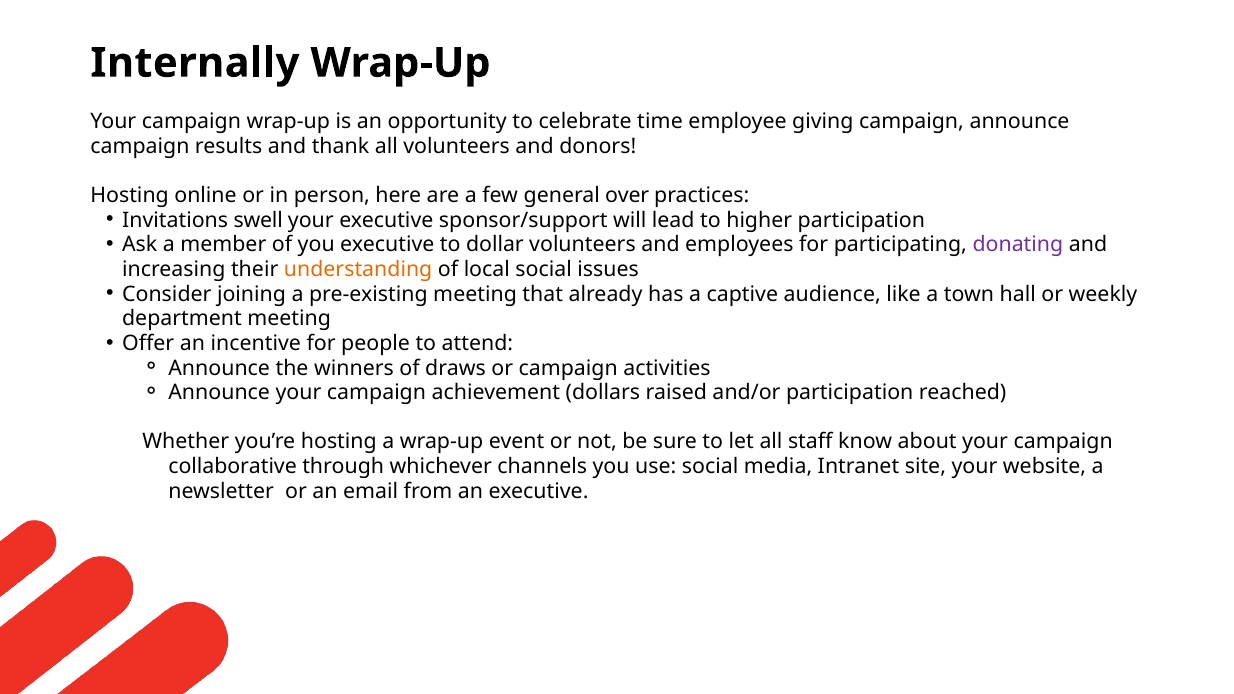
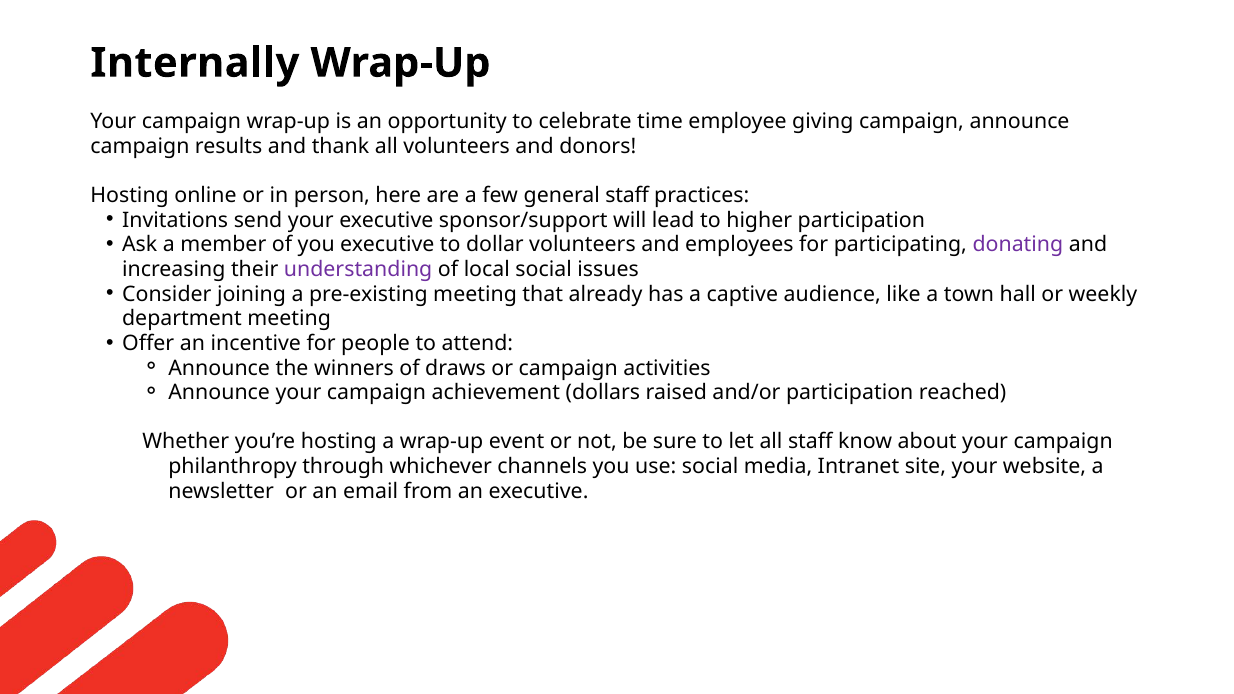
general over: over -> staff (627, 195)
swell: swell -> send (258, 220)
understanding colour: orange -> purple (358, 269)
collaborative: collaborative -> philanthropy (233, 467)
